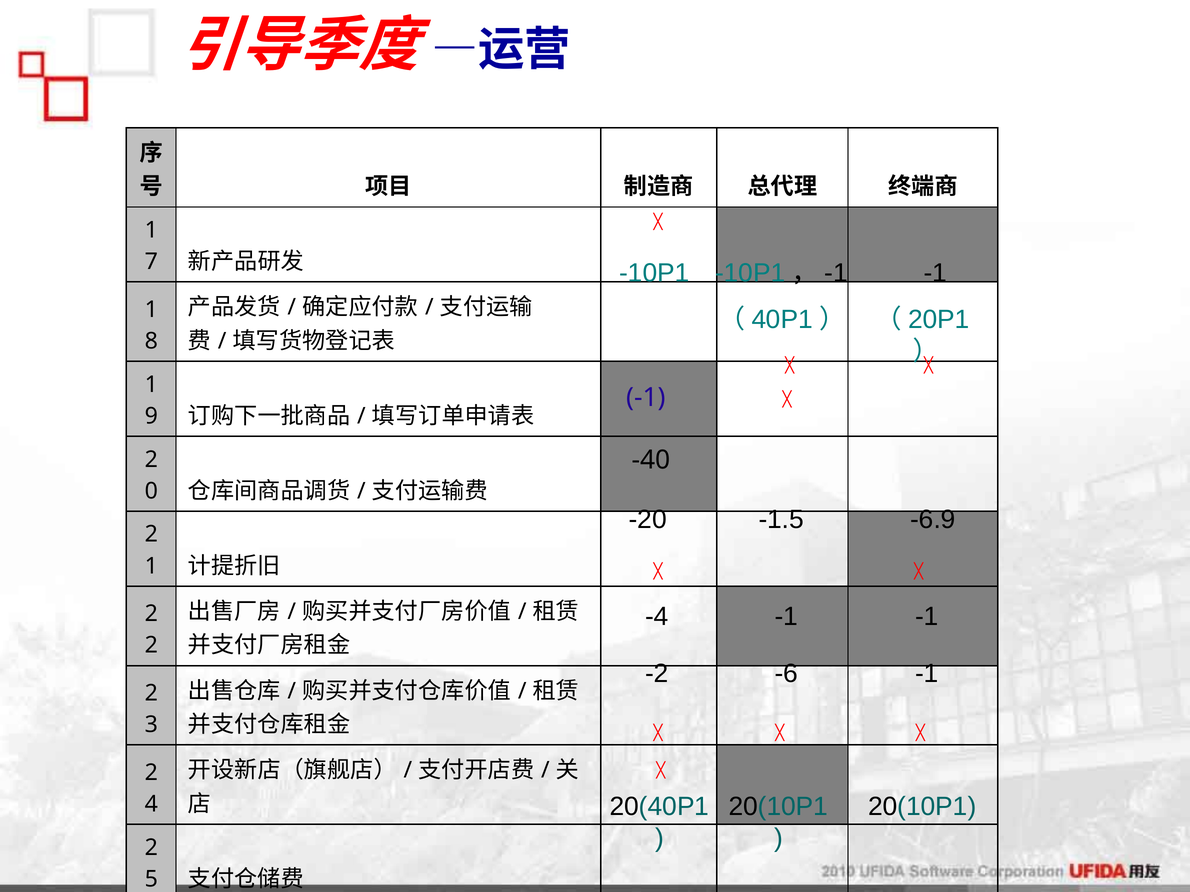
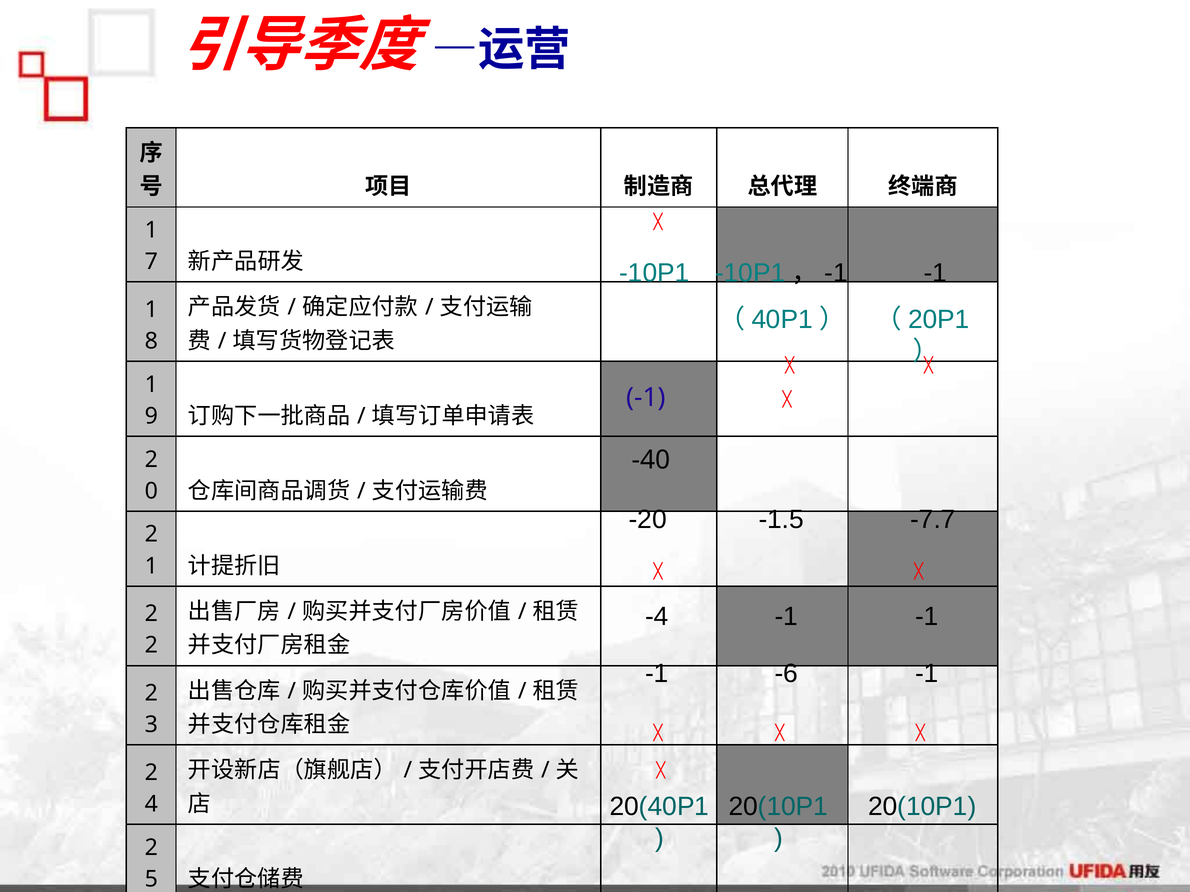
-6.9: -6.9 -> -7.7 (933, 520)
-2: -2 -> -1 (657, 674)
